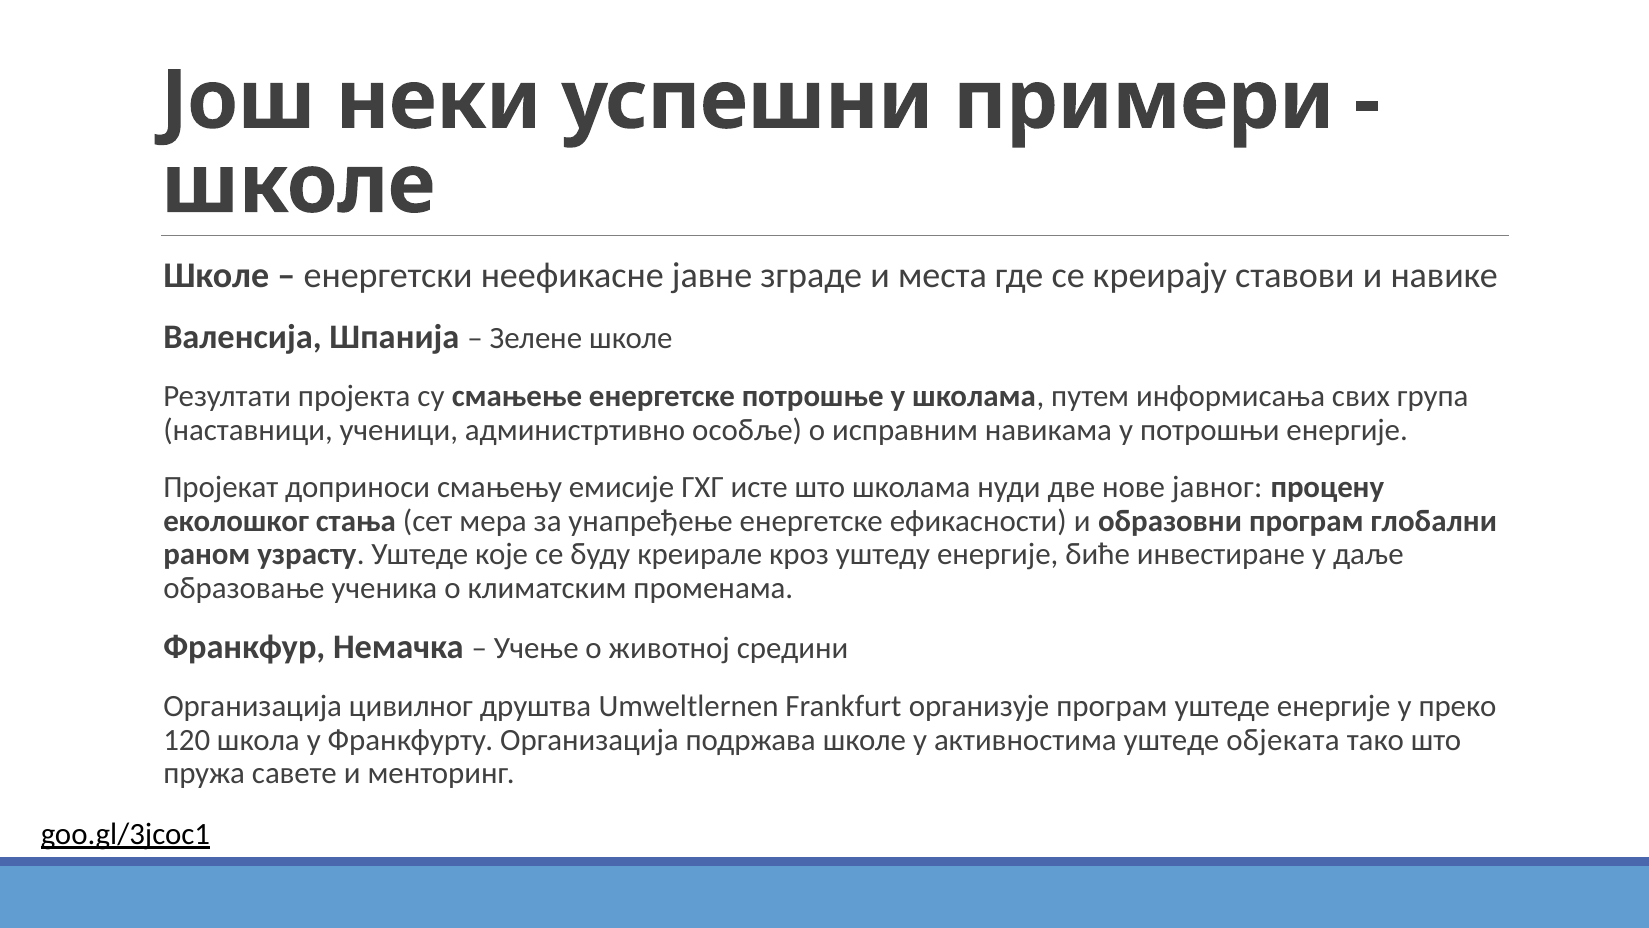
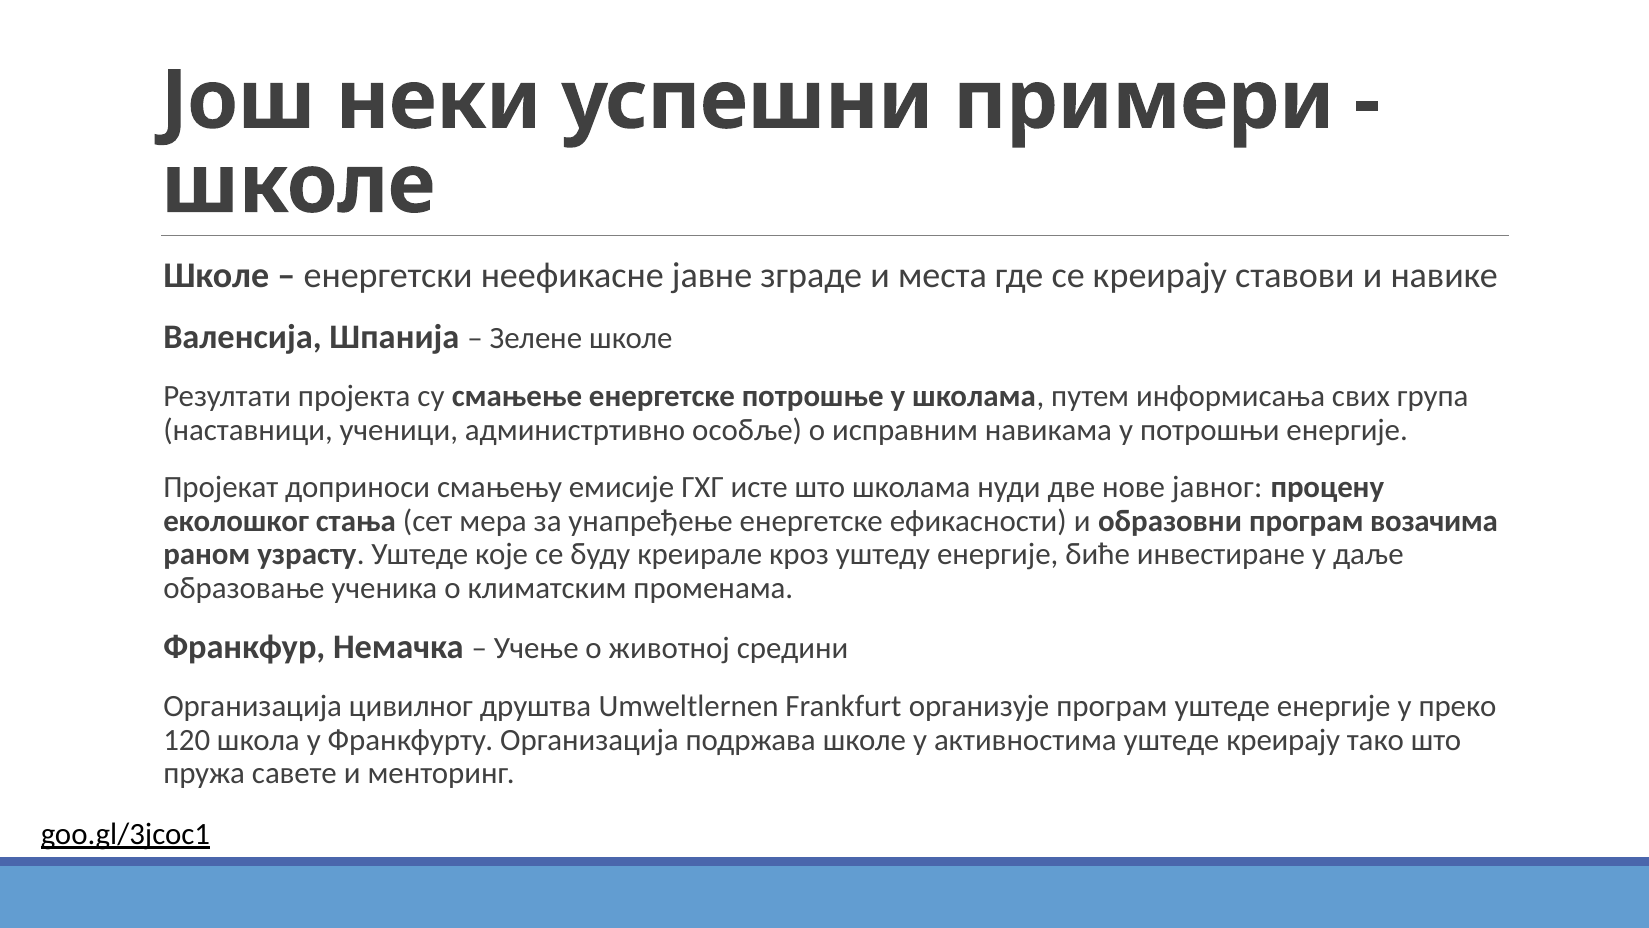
глобални: глобални -> возачима (1434, 521)
уштеде објеката: објеката -> креирају (1283, 740)
